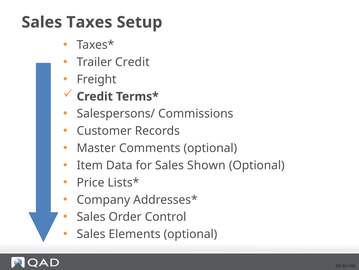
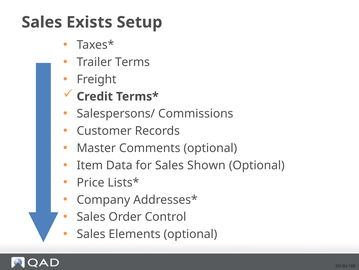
Taxes: Taxes -> Exists (89, 22)
Trailer Credit: Credit -> Terms (132, 62)
